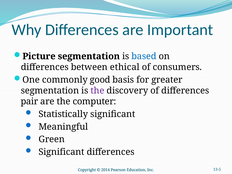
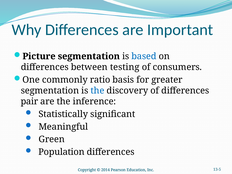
ethical: ethical -> testing (125, 67)
good: good -> ratio (100, 80)
the colour: purple -> blue (97, 91)
computer: computer -> inference (94, 101)
Significant: Significant -> Population (62, 152)
